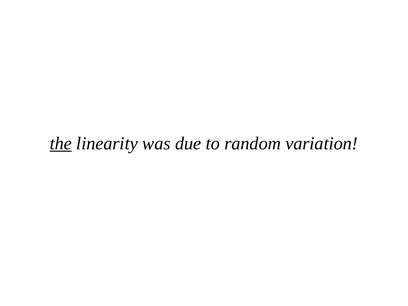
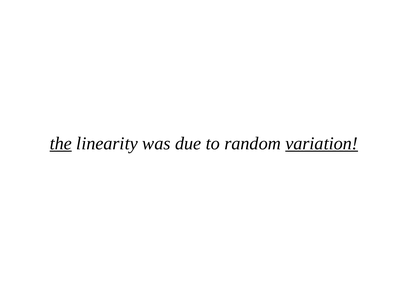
variation underline: none -> present (322, 143)
